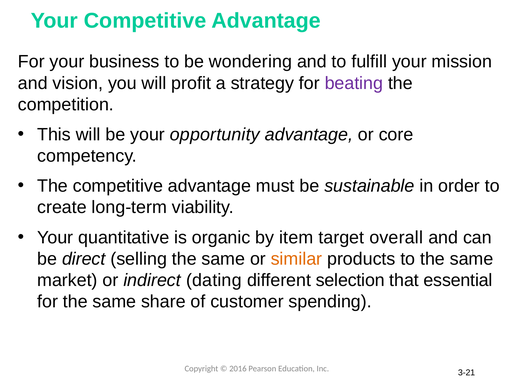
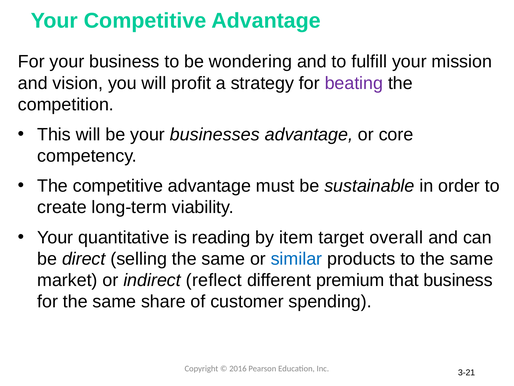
opportunity: opportunity -> businesses (215, 134)
organic: organic -> reading (221, 237)
similar colour: orange -> blue (296, 259)
dating: dating -> reflect (214, 280)
selection: selection -> premium (350, 280)
that essential: essential -> business (458, 280)
